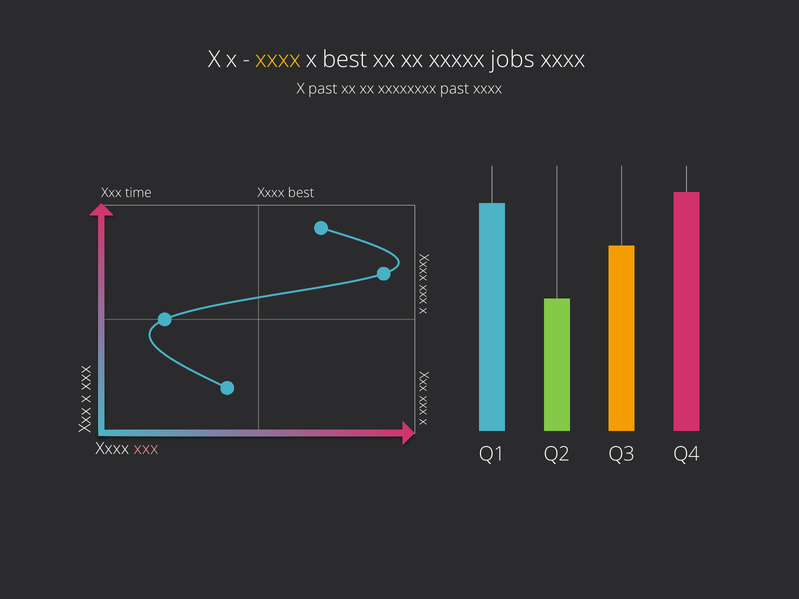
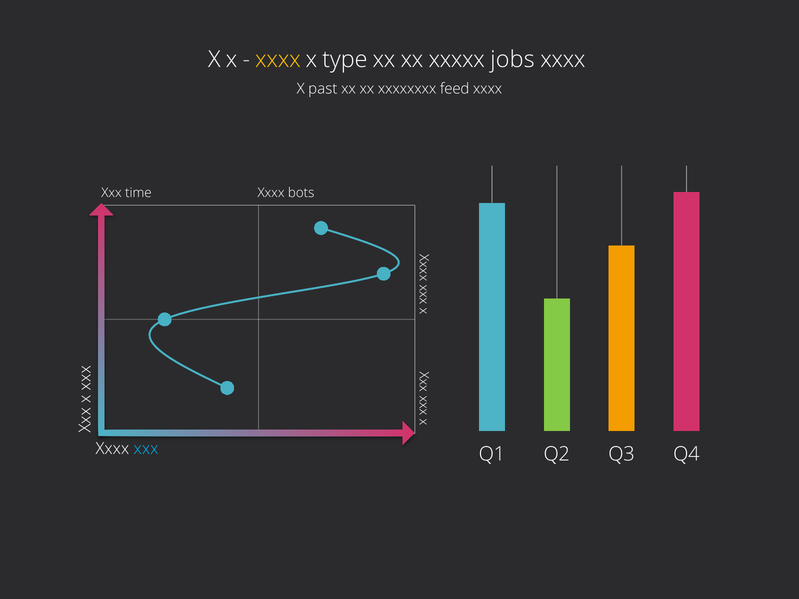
x best: best -> type (345, 60)
xxxxxxxx past: past -> feed (455, 89)
Xxxx best: best -> bots (301, 193)
xxx colour: pink -> light blue (146, 449)
